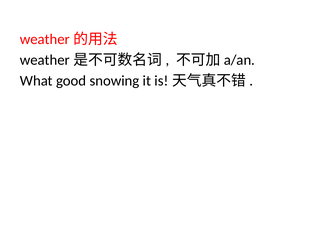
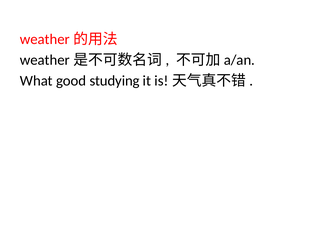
snowing: snowing -> studying (115, 81)
